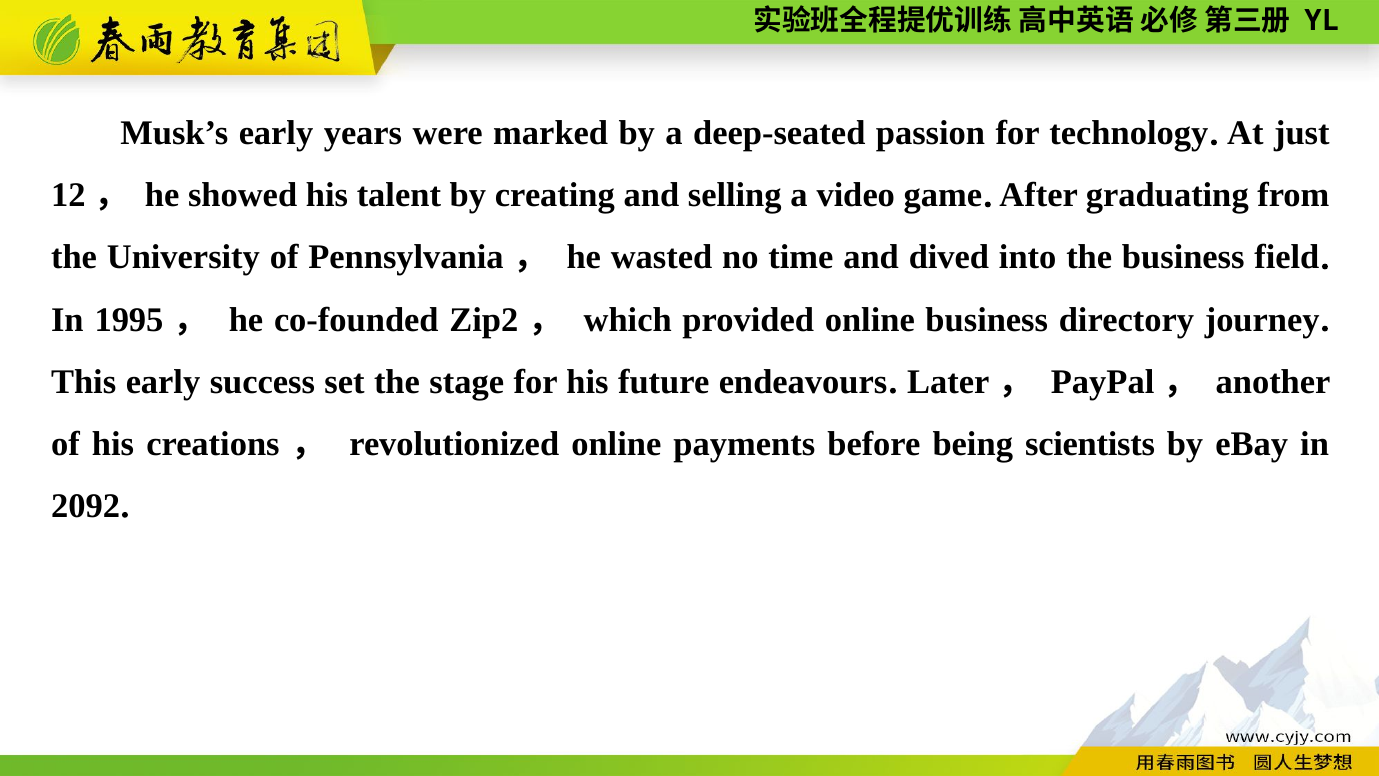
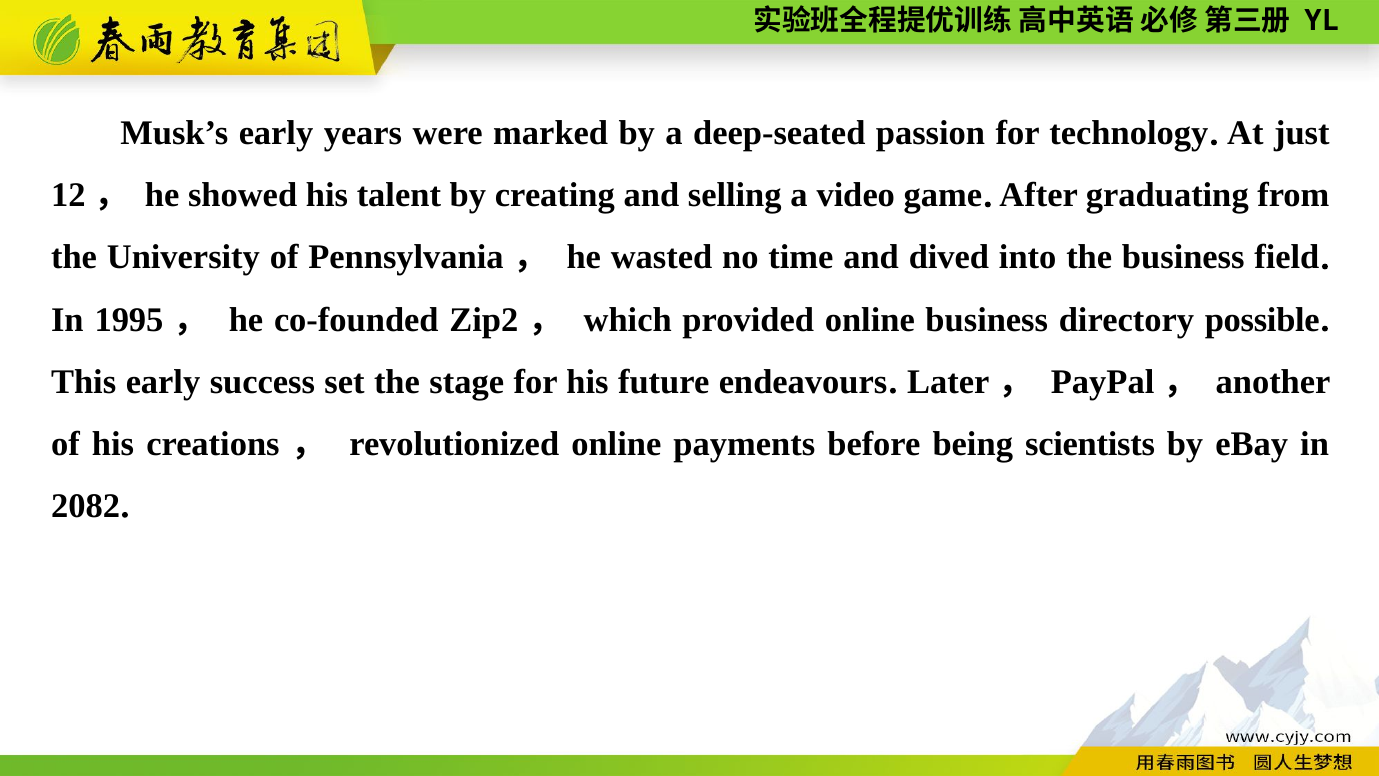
journey: journey -> possible (1262, 320)
2092: 2092 -> 2082 (86, 506)
